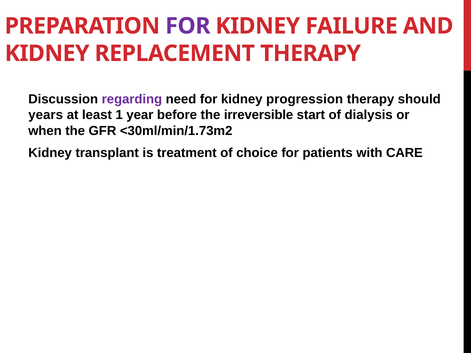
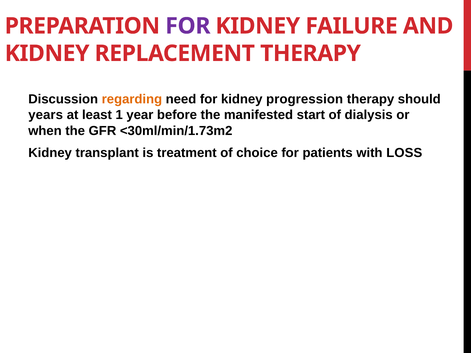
regarding colour: purple -> orange (132, 99)
irreversible: irreversible -> manifested (258, 115)
CARE: CARE -> LOSS (404, 153)
